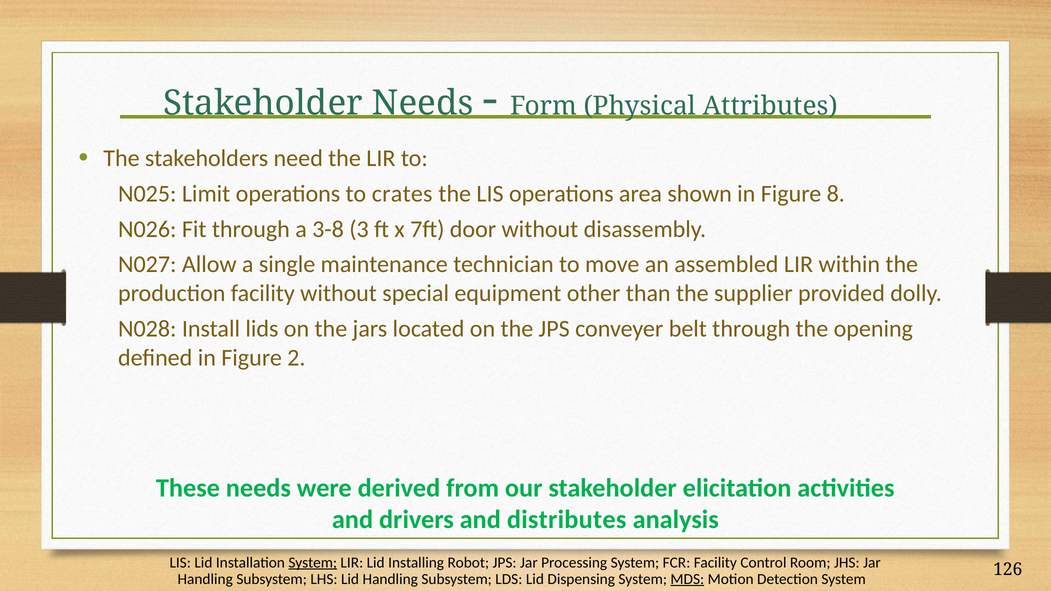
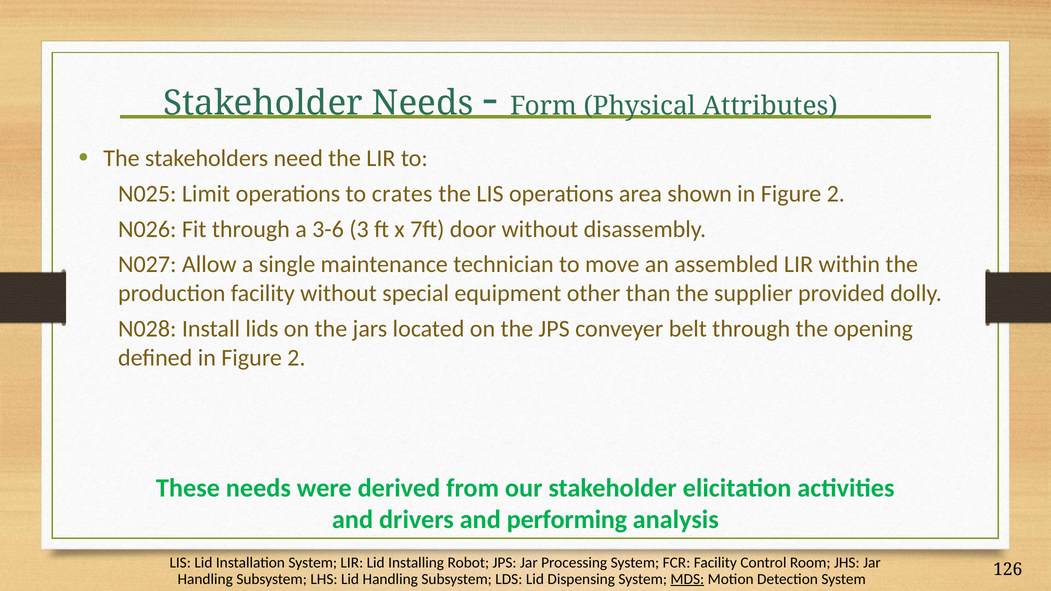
shown in Figure 8: 8 -> 2 (836, 194)
3-8: 3-8 -> 3-6 (328, 229)
distributes: distributes -> performing (567, 520)
System underline: present -> none (313, 563)
